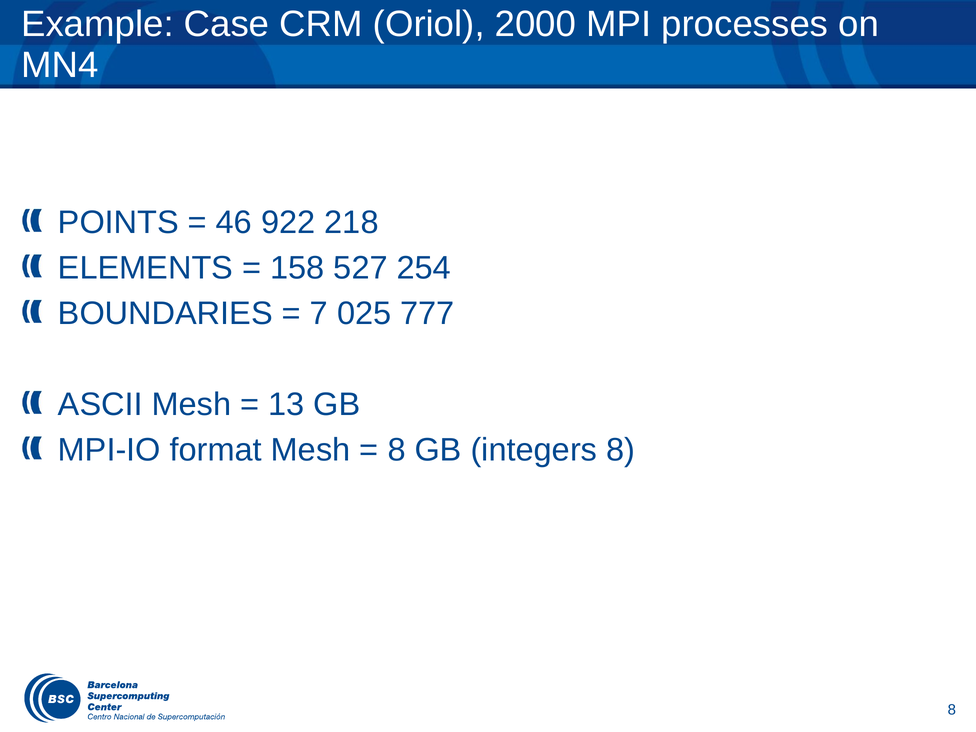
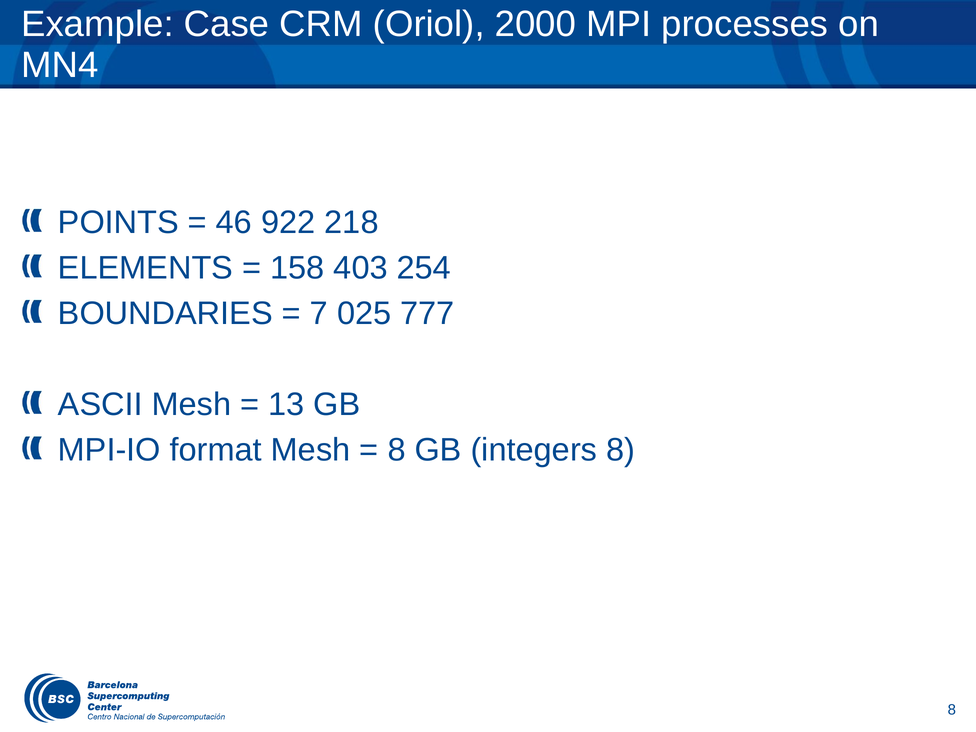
527: 527 -> 403 (361, 268)
